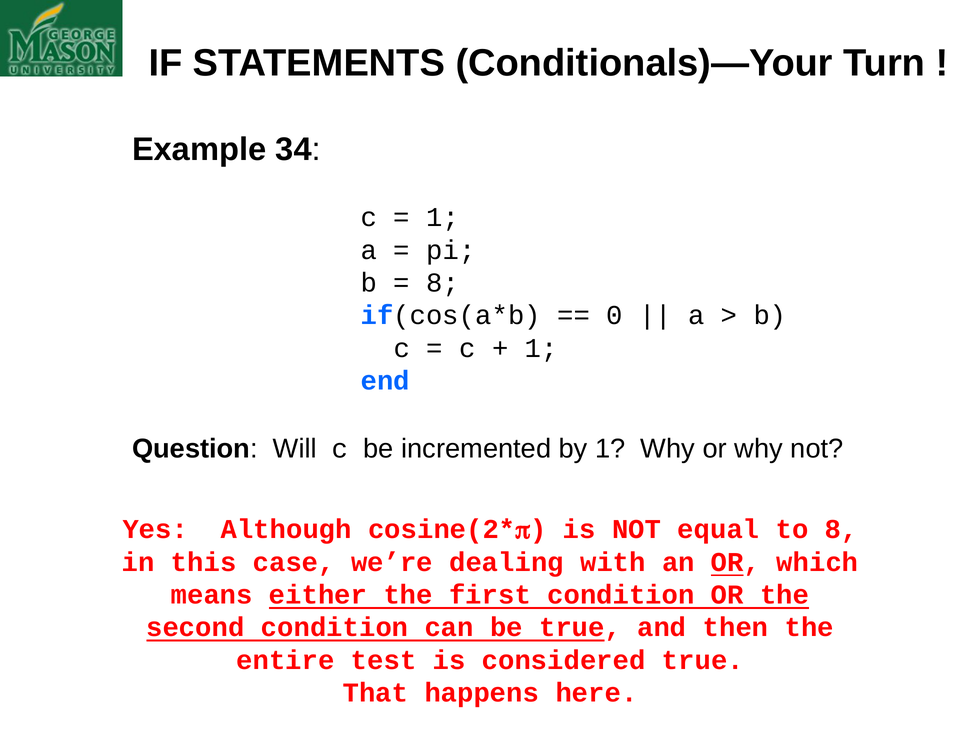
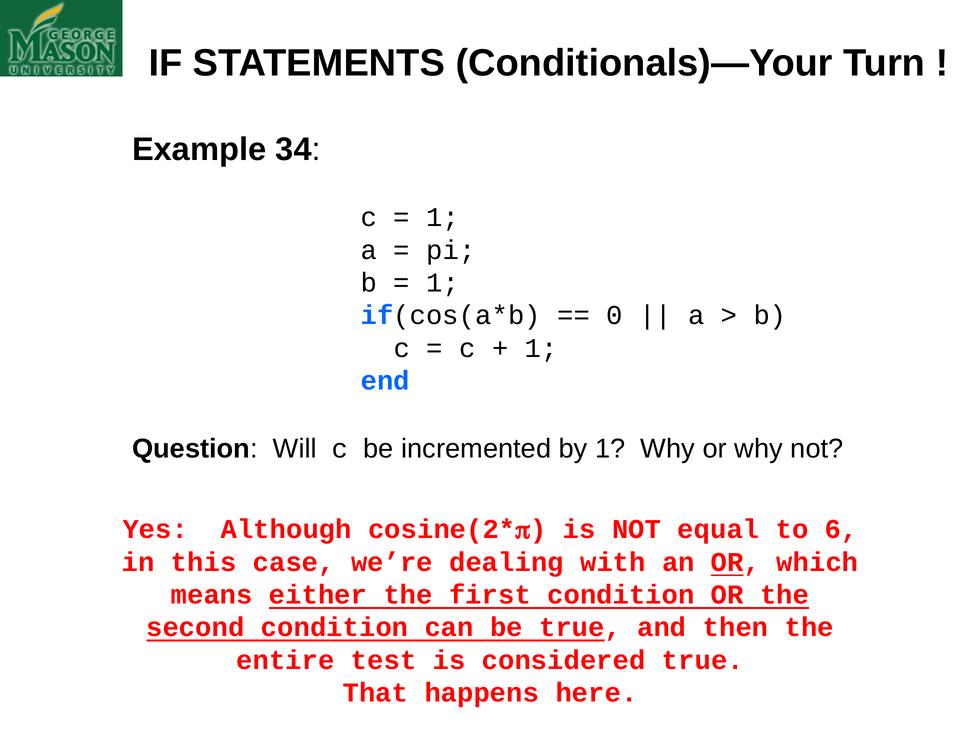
8: 8 -> 1 (443, 283)
to 8: 8 -> 6 (841, 529)
